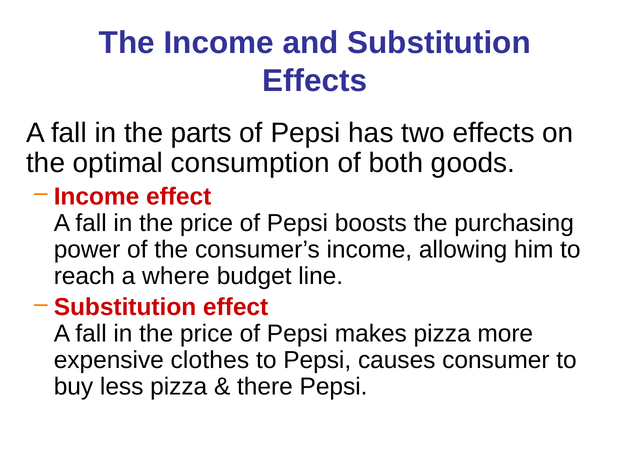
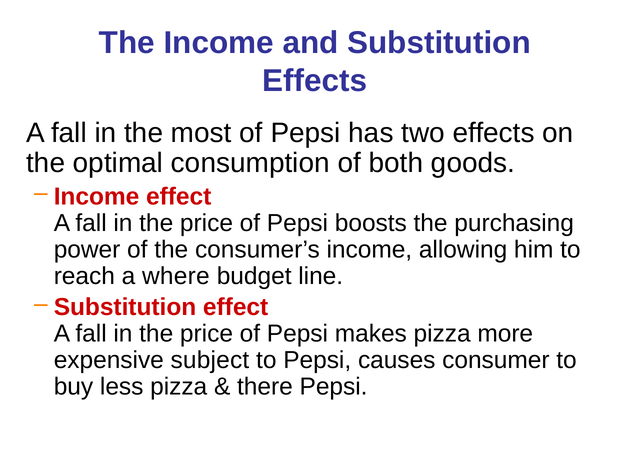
parts: parts -> most (201, 133)
clothes: clothes -> subject (210, 360)
